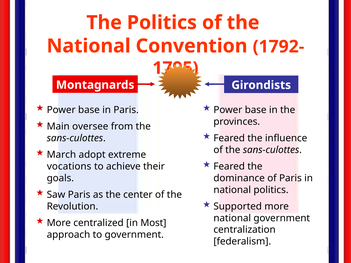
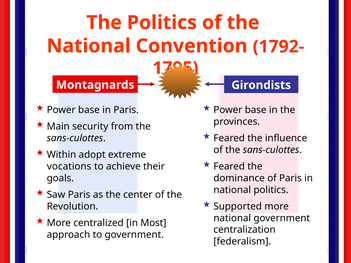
oversee: oversee -> security (90, 127)
March: March -> Within (61, 155)
